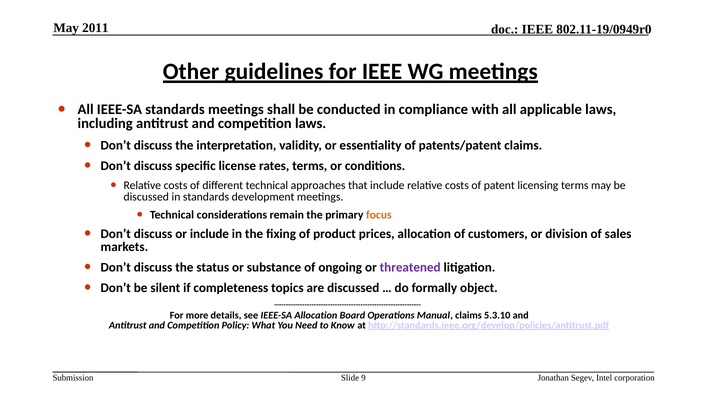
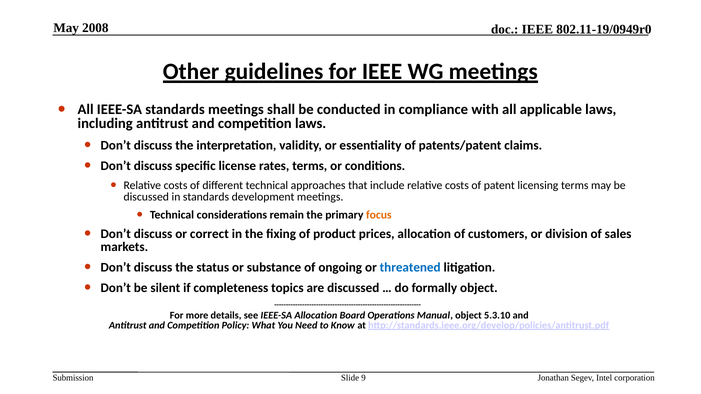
2011: 2011 -> 2008 (95, 28)
or include: include -> correct (209, 234)
threatened colour: purple -> blue (410, 267)
Manual claims: claims -> object (468, 316)
